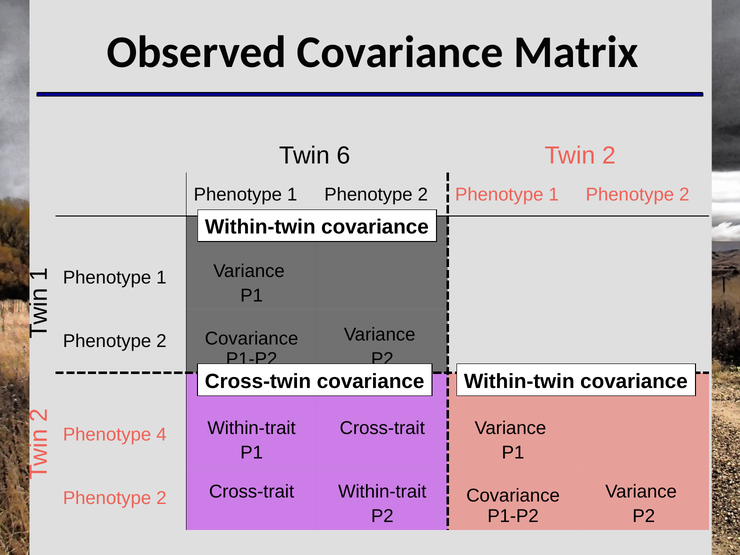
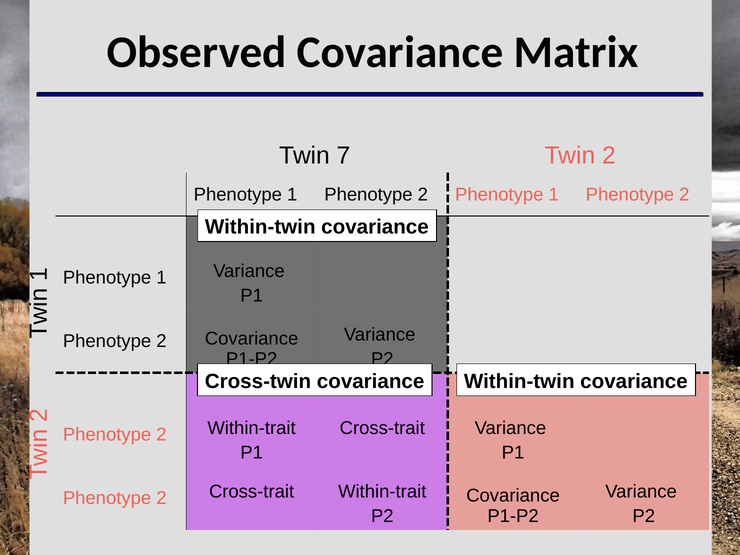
6: 6 -> 7 (344, 156)
4: 4 -> 2 (161, 435)
